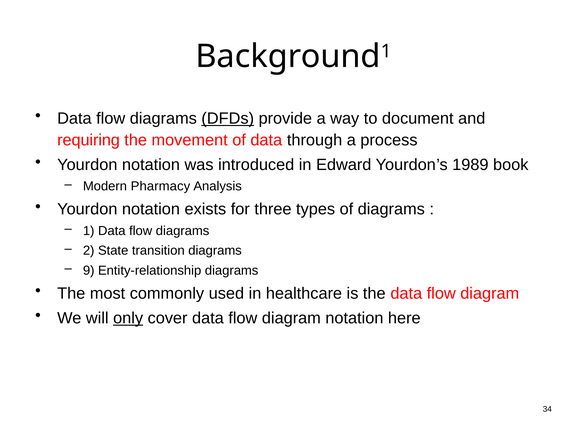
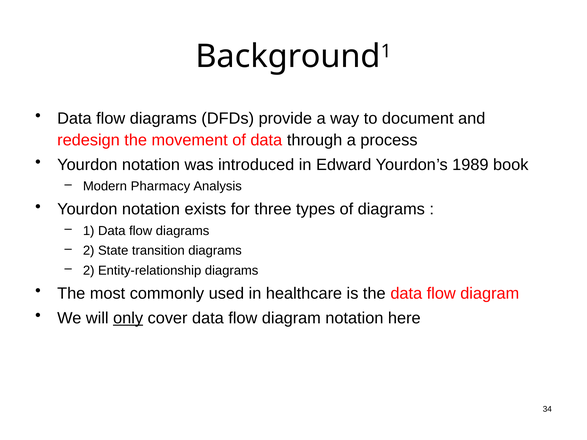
DFDs underline: present -> none (228, 119)
requiring: requiring -> redesign (89, 140)
9: 9 -> 2 (89, 271)
